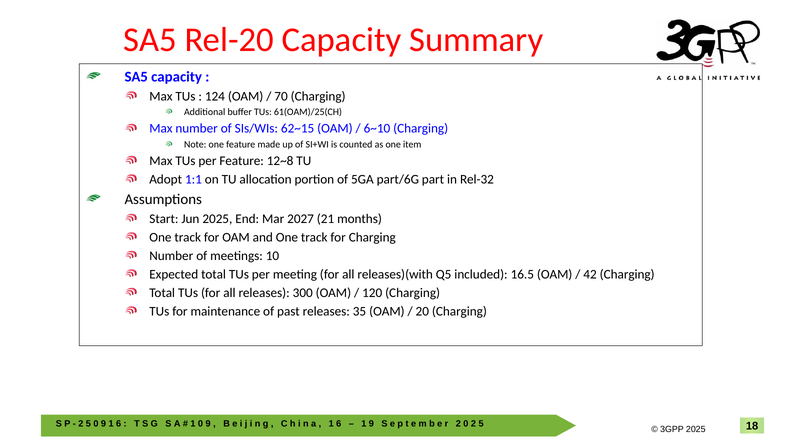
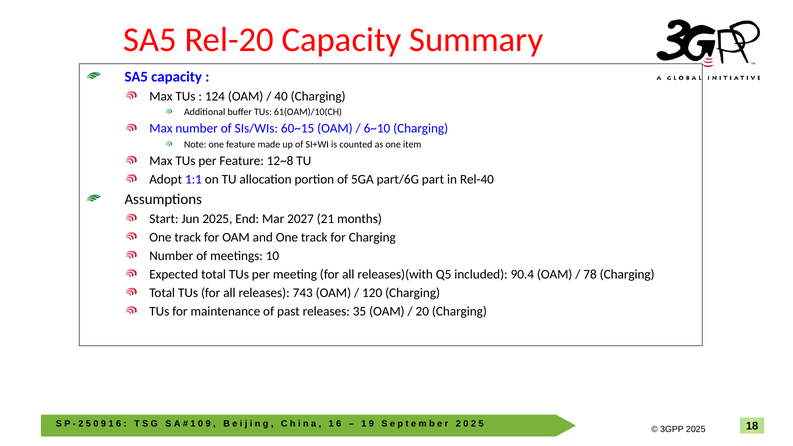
70: 70 -> 40 (281, 96)
61(OAM)/25(CH: 61(OAM)/25(CH -> 61(OAM)/10(CH (308, 112)
62~15: 62~15 -> 60~15 (298, 129)
Rel-32: Rel-32 -> Rel-40 (477, 180)
16.5: 16.5 -> 90.4 (522, 274)
42: 42 -> 78 (590, 274)
300: 300 -> 743 (303, 293)
